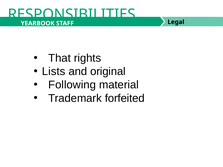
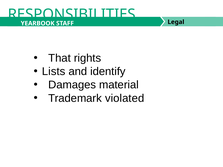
original: original -> identify (108, 72)
Following: Following -> Damages (72, 85)
forfeited: forfeited -> violated (125, 98)
